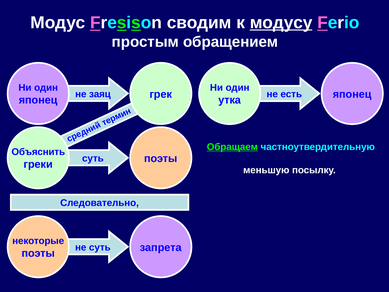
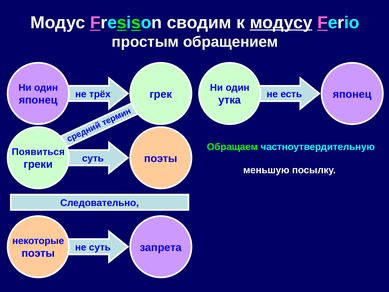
заяц: заяц -> трёх (100, 94)
Обращаем underline: present -> none (232, 147)
Объяснить: Объяснить -> Появиться (38, 152)
